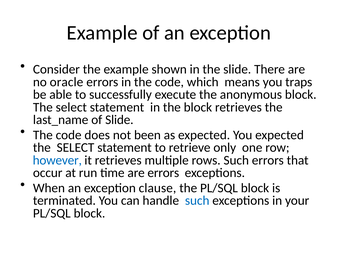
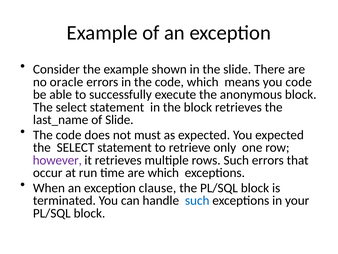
you traps: traps -> code (299, 82)
been: been -> must (147, 135)
however colour: blue -> purple (57, 160)
are errors: errors -> which (163, 173)
